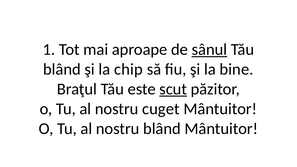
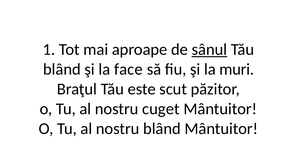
chip: chip -> face (128, 69)
bine: bine -> muri (237, 69)
scut underline: present -> none (173, 89)
